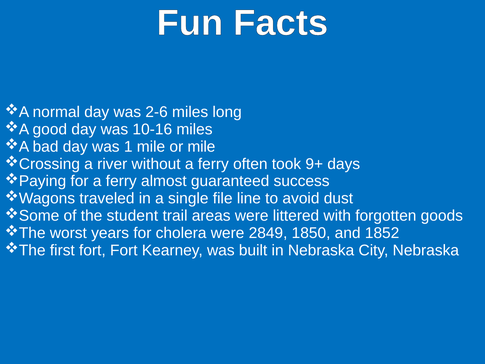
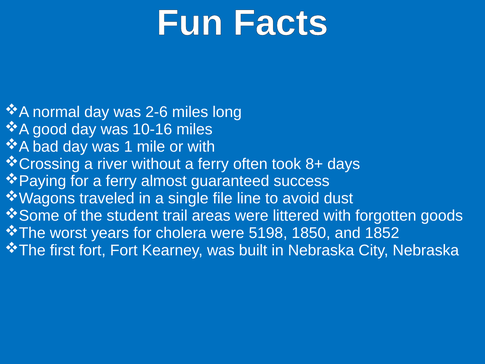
or mile: mile -> with (201, 147)
9+: 9+ -> 8+ (314, 164)
2849: 2849 -> 5198 (268, 233)
